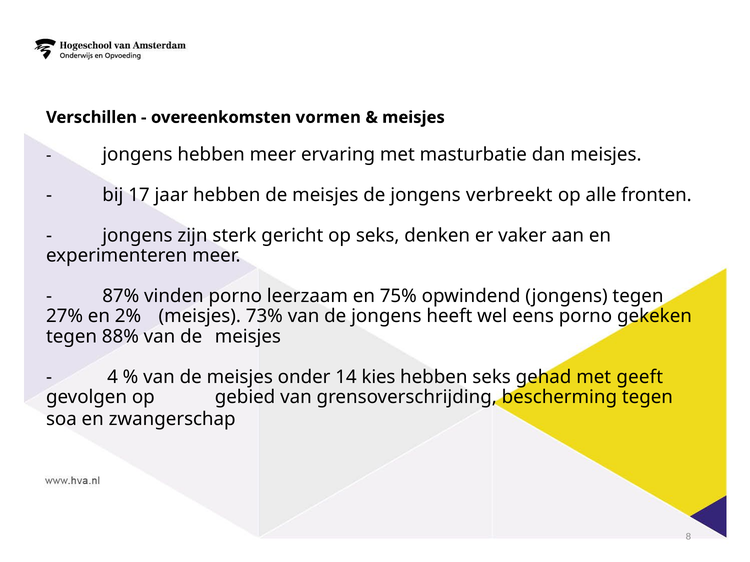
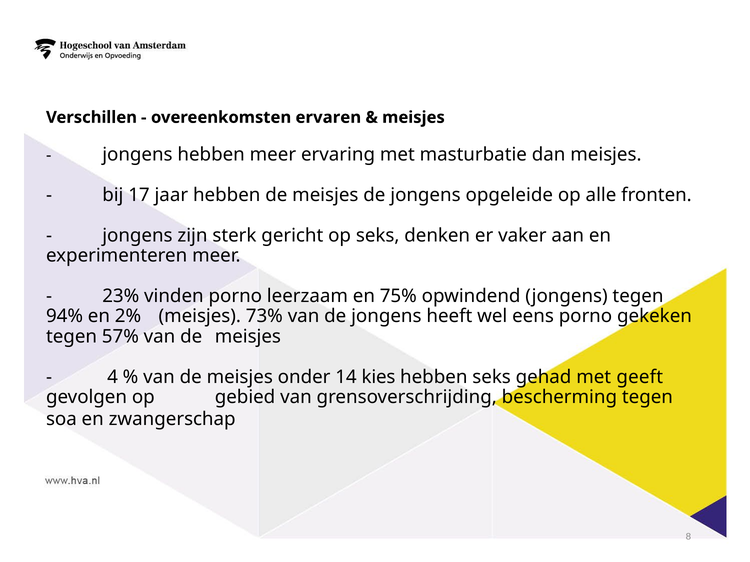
vormen: vormen -> ervaren (328, 117)
verbreekt: verbreekt -> opgeleide (509, 195)
87%: 87% -> 23% (121, 296)
27%: 27% -> 94% (65, 317)
88%: 88% -> 57% (120, 337)
